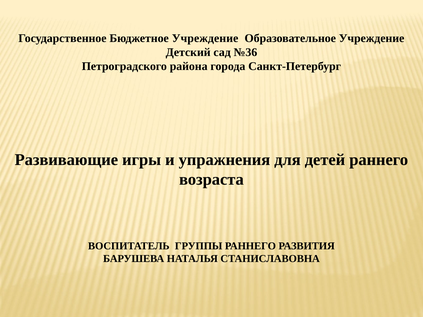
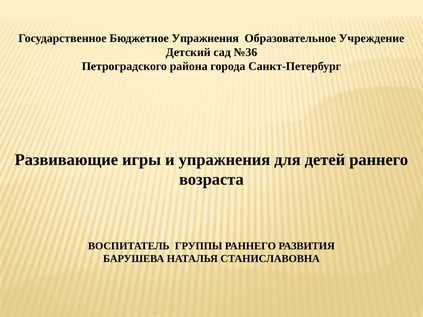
Бюджетное Учреждение: Учреждение -> Упражнения (205, 38)
